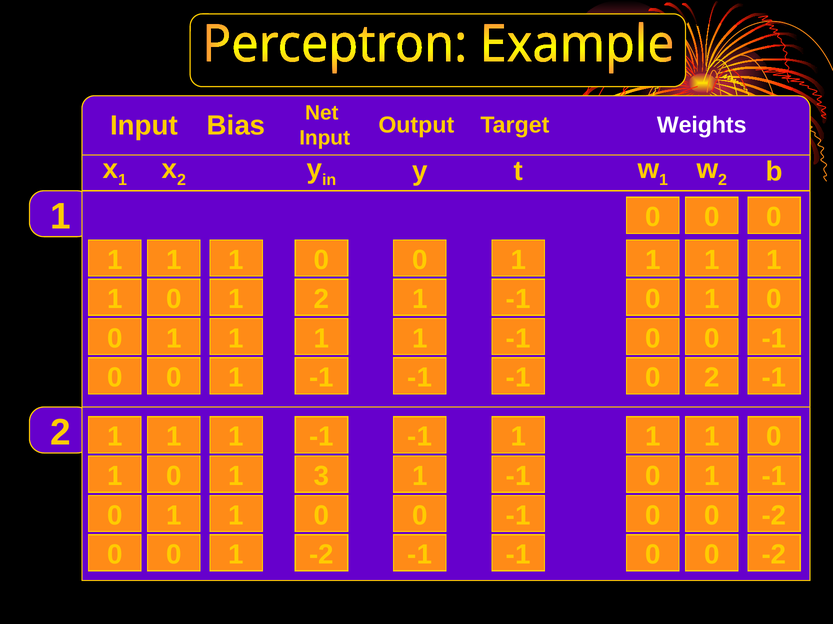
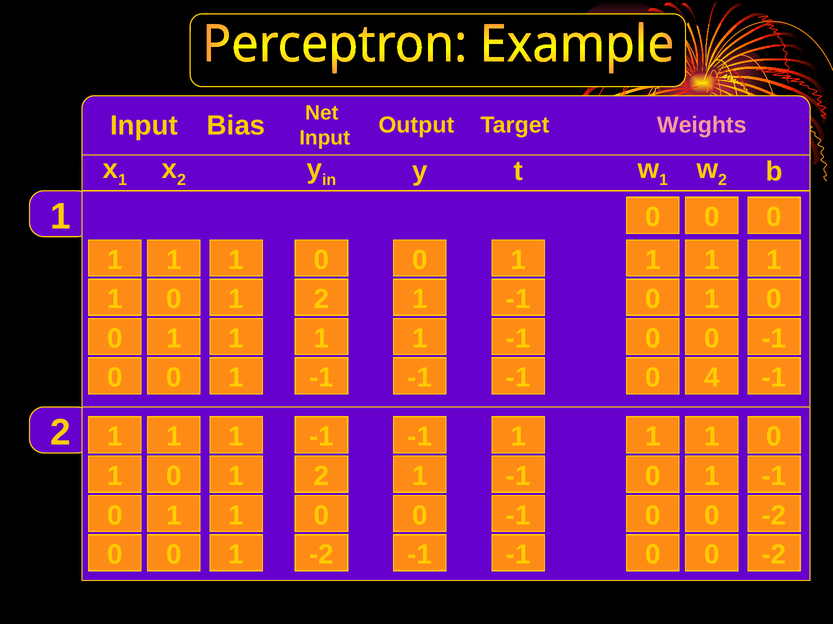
Weights colour: white -> pink (702, 126)
-1 0 2: 2 -> 4 (712, 378)
3: 3 -> 2 (322, 477)
